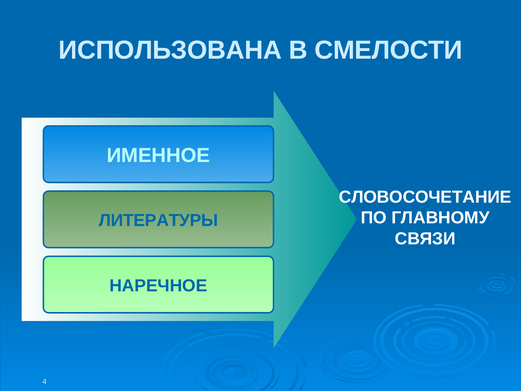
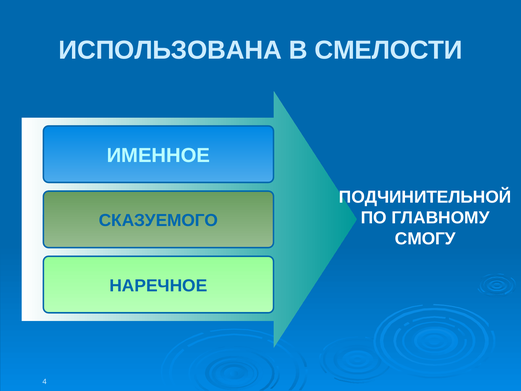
СЛОВОСОЧЕТАНИЕ: СЛОВОСОЧЕТАНИЕ -> ПОДЧИНИТЕЛЬНОЙ (425, 197)
ЛИТЕРАТУРЫ: ЛИТЕРАТУРЫ -> СКАЗУЕМОГО (158, 220)
СВЯЗИ: СВЯЗИ -> СМОГУ (425, 239)
